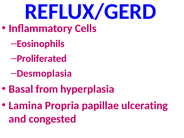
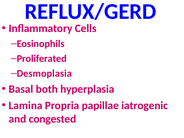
from: from -> both (47, 89)
ulcerating: ulcerating -> iatrogenic (145, 105)
